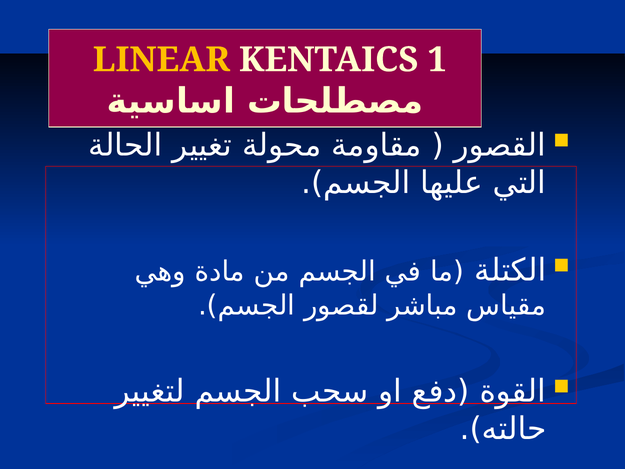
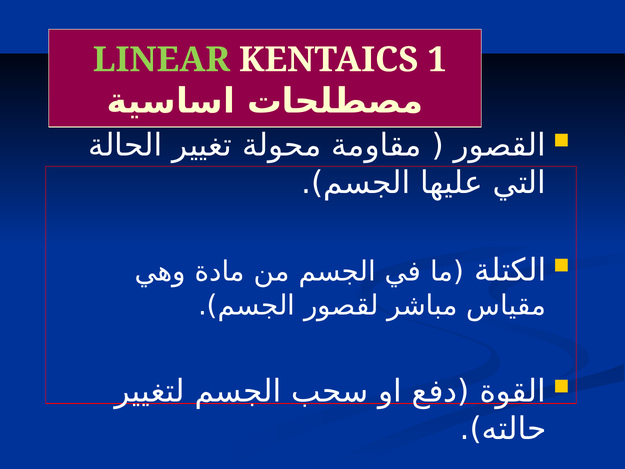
LINEAR colour: yellow -> light green (161, 60)
